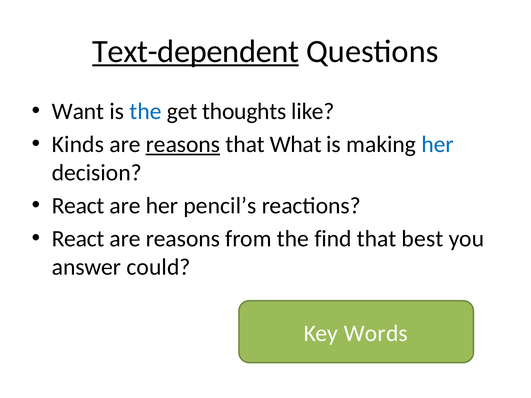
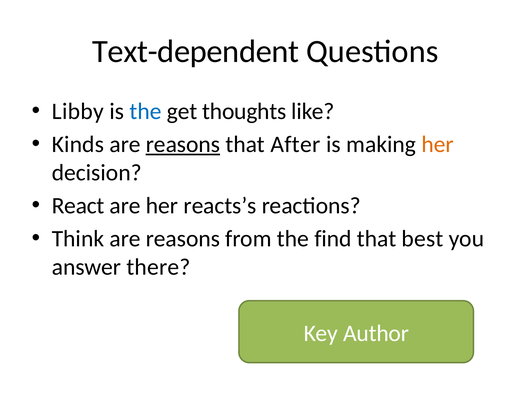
Text-dependent underline: present -> none (196, 51)
Want: Want -> Libby (78, 111)
What: What -> After (295, 144)
her colour: blue -> orange (438, 144)
pencil’s: pencil’s -> reacts’s (220, 206)
React: React -> Think (78, 239)
could: could -> there (158, 267)
Words: Words -> Author (376, 333)
